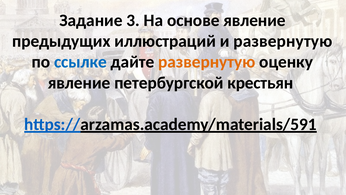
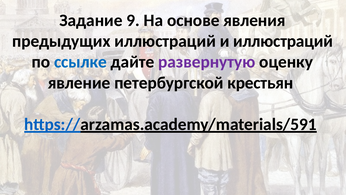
3: 3 -> 9 (133, 20)
основе явление: явление -> явления (254, 20)
и развернутую: развернутую -> иллюстраций (283, 41)
развернутую colour: orange -> purple (207, 62)
